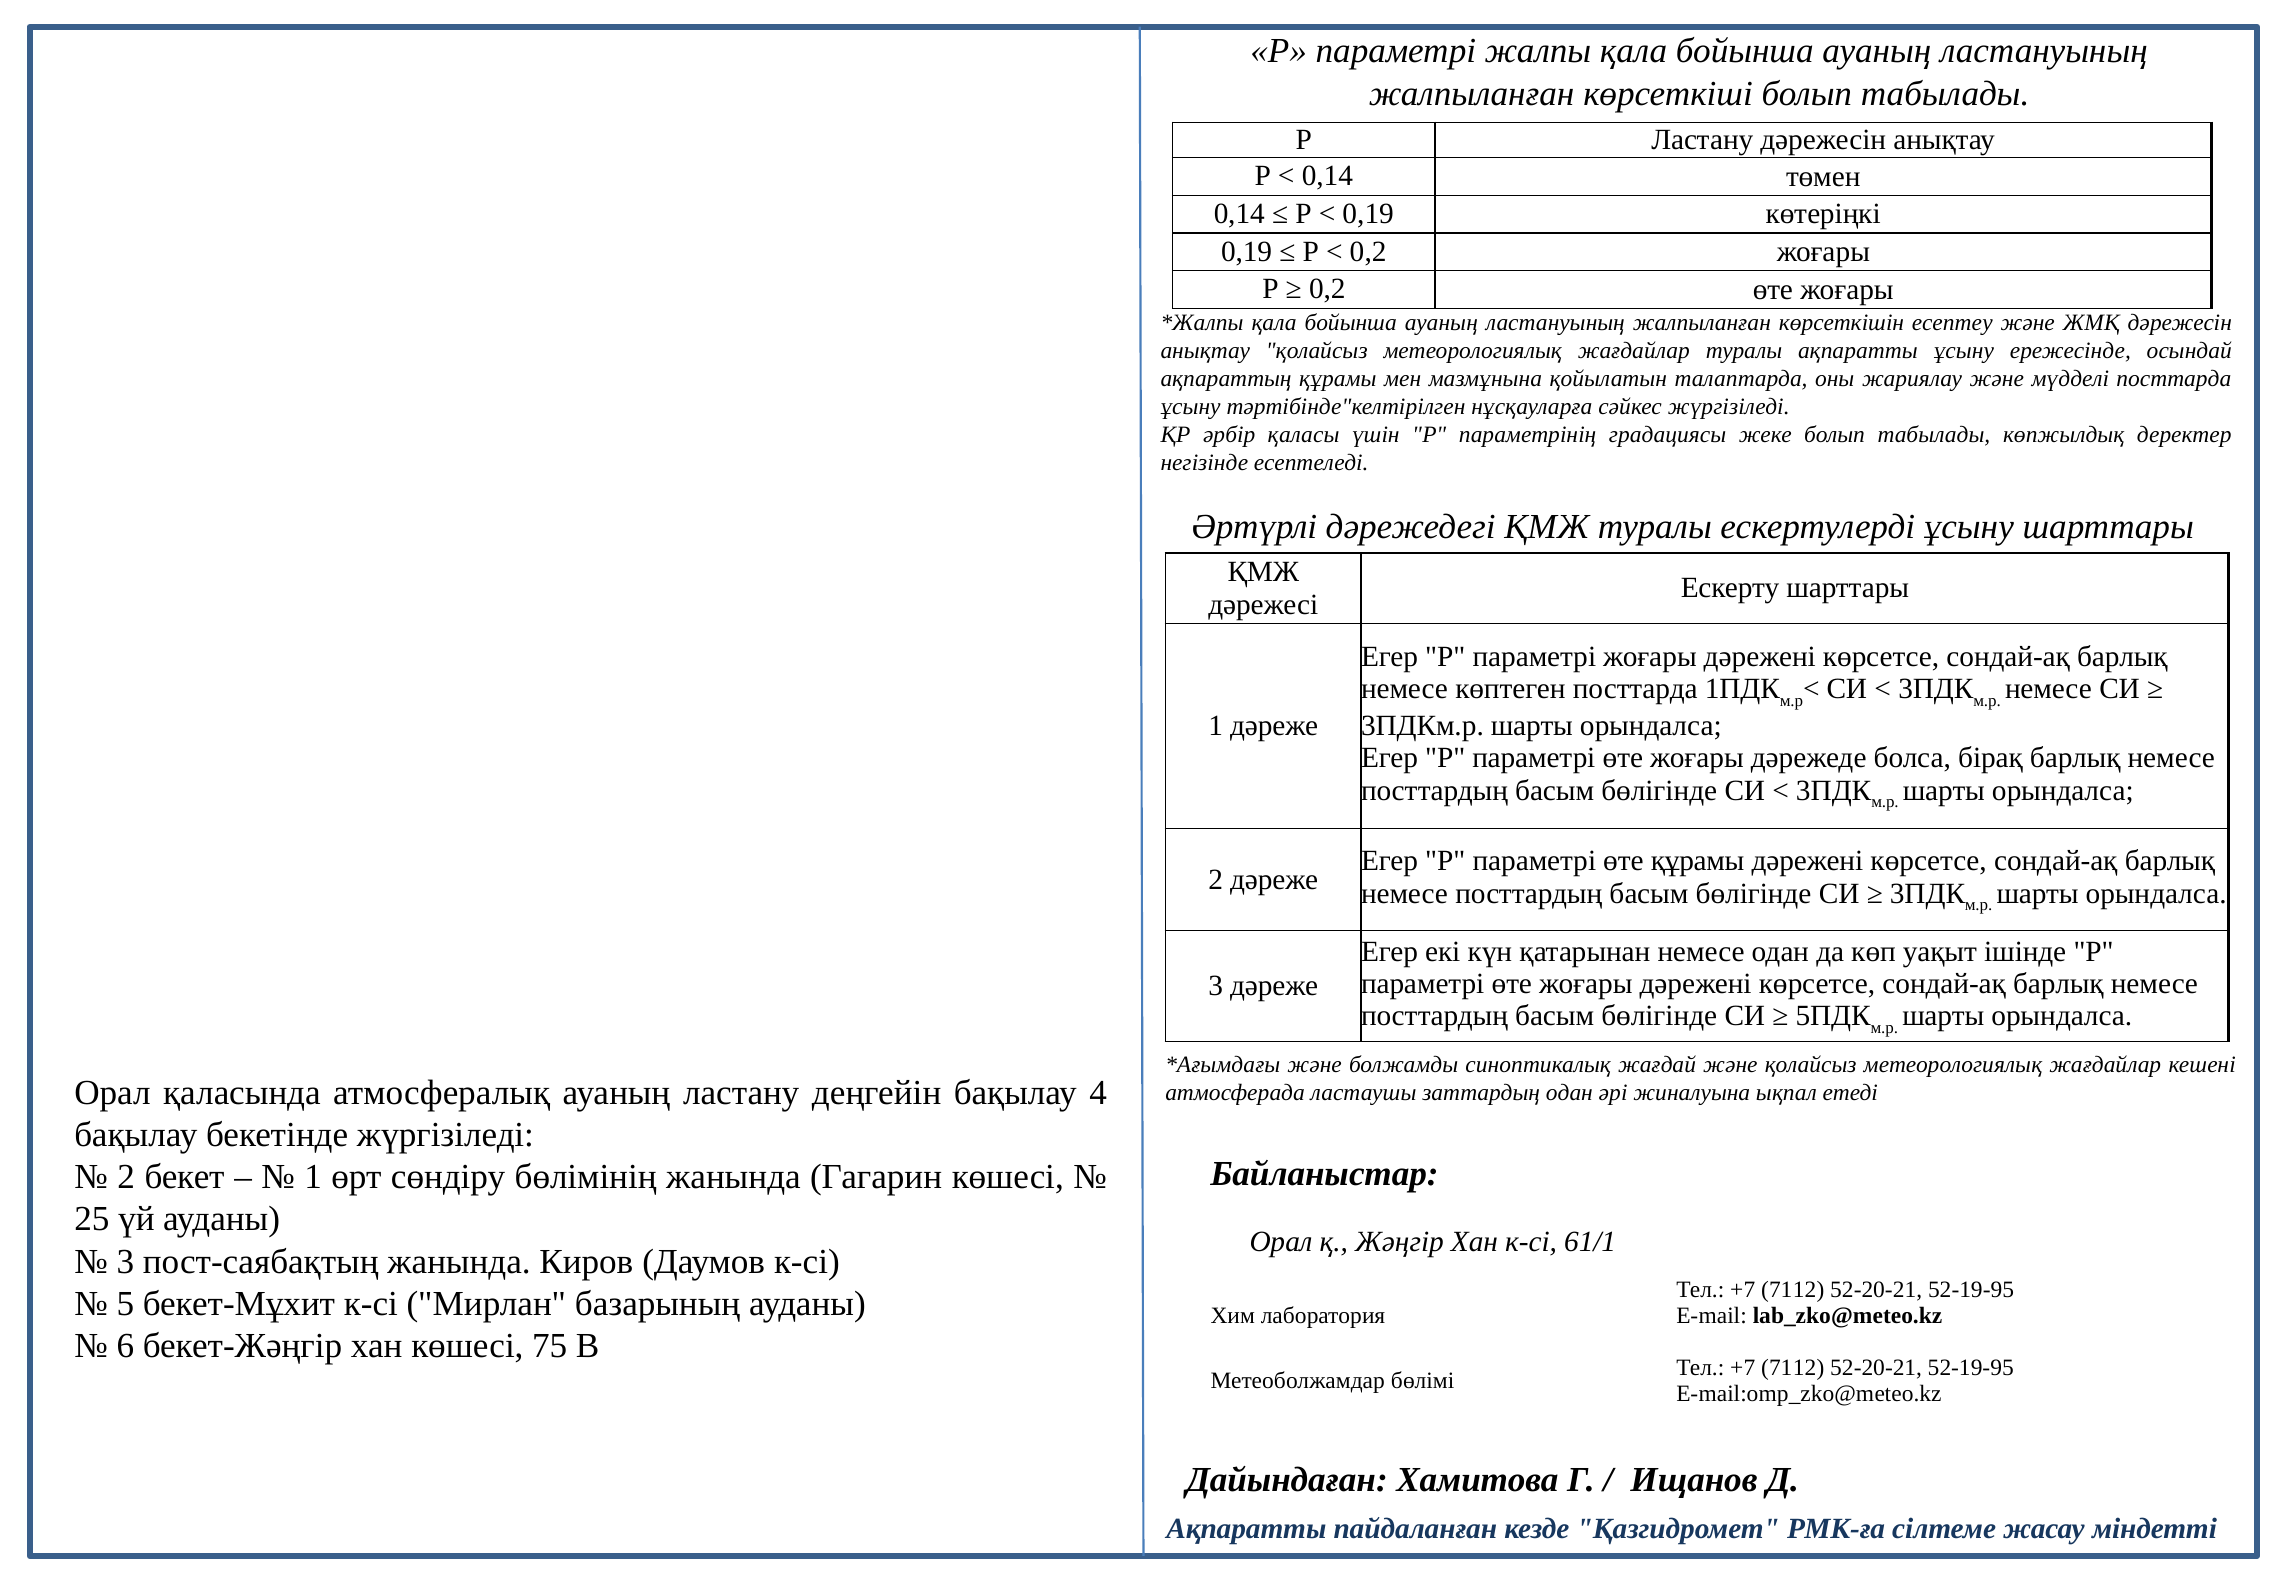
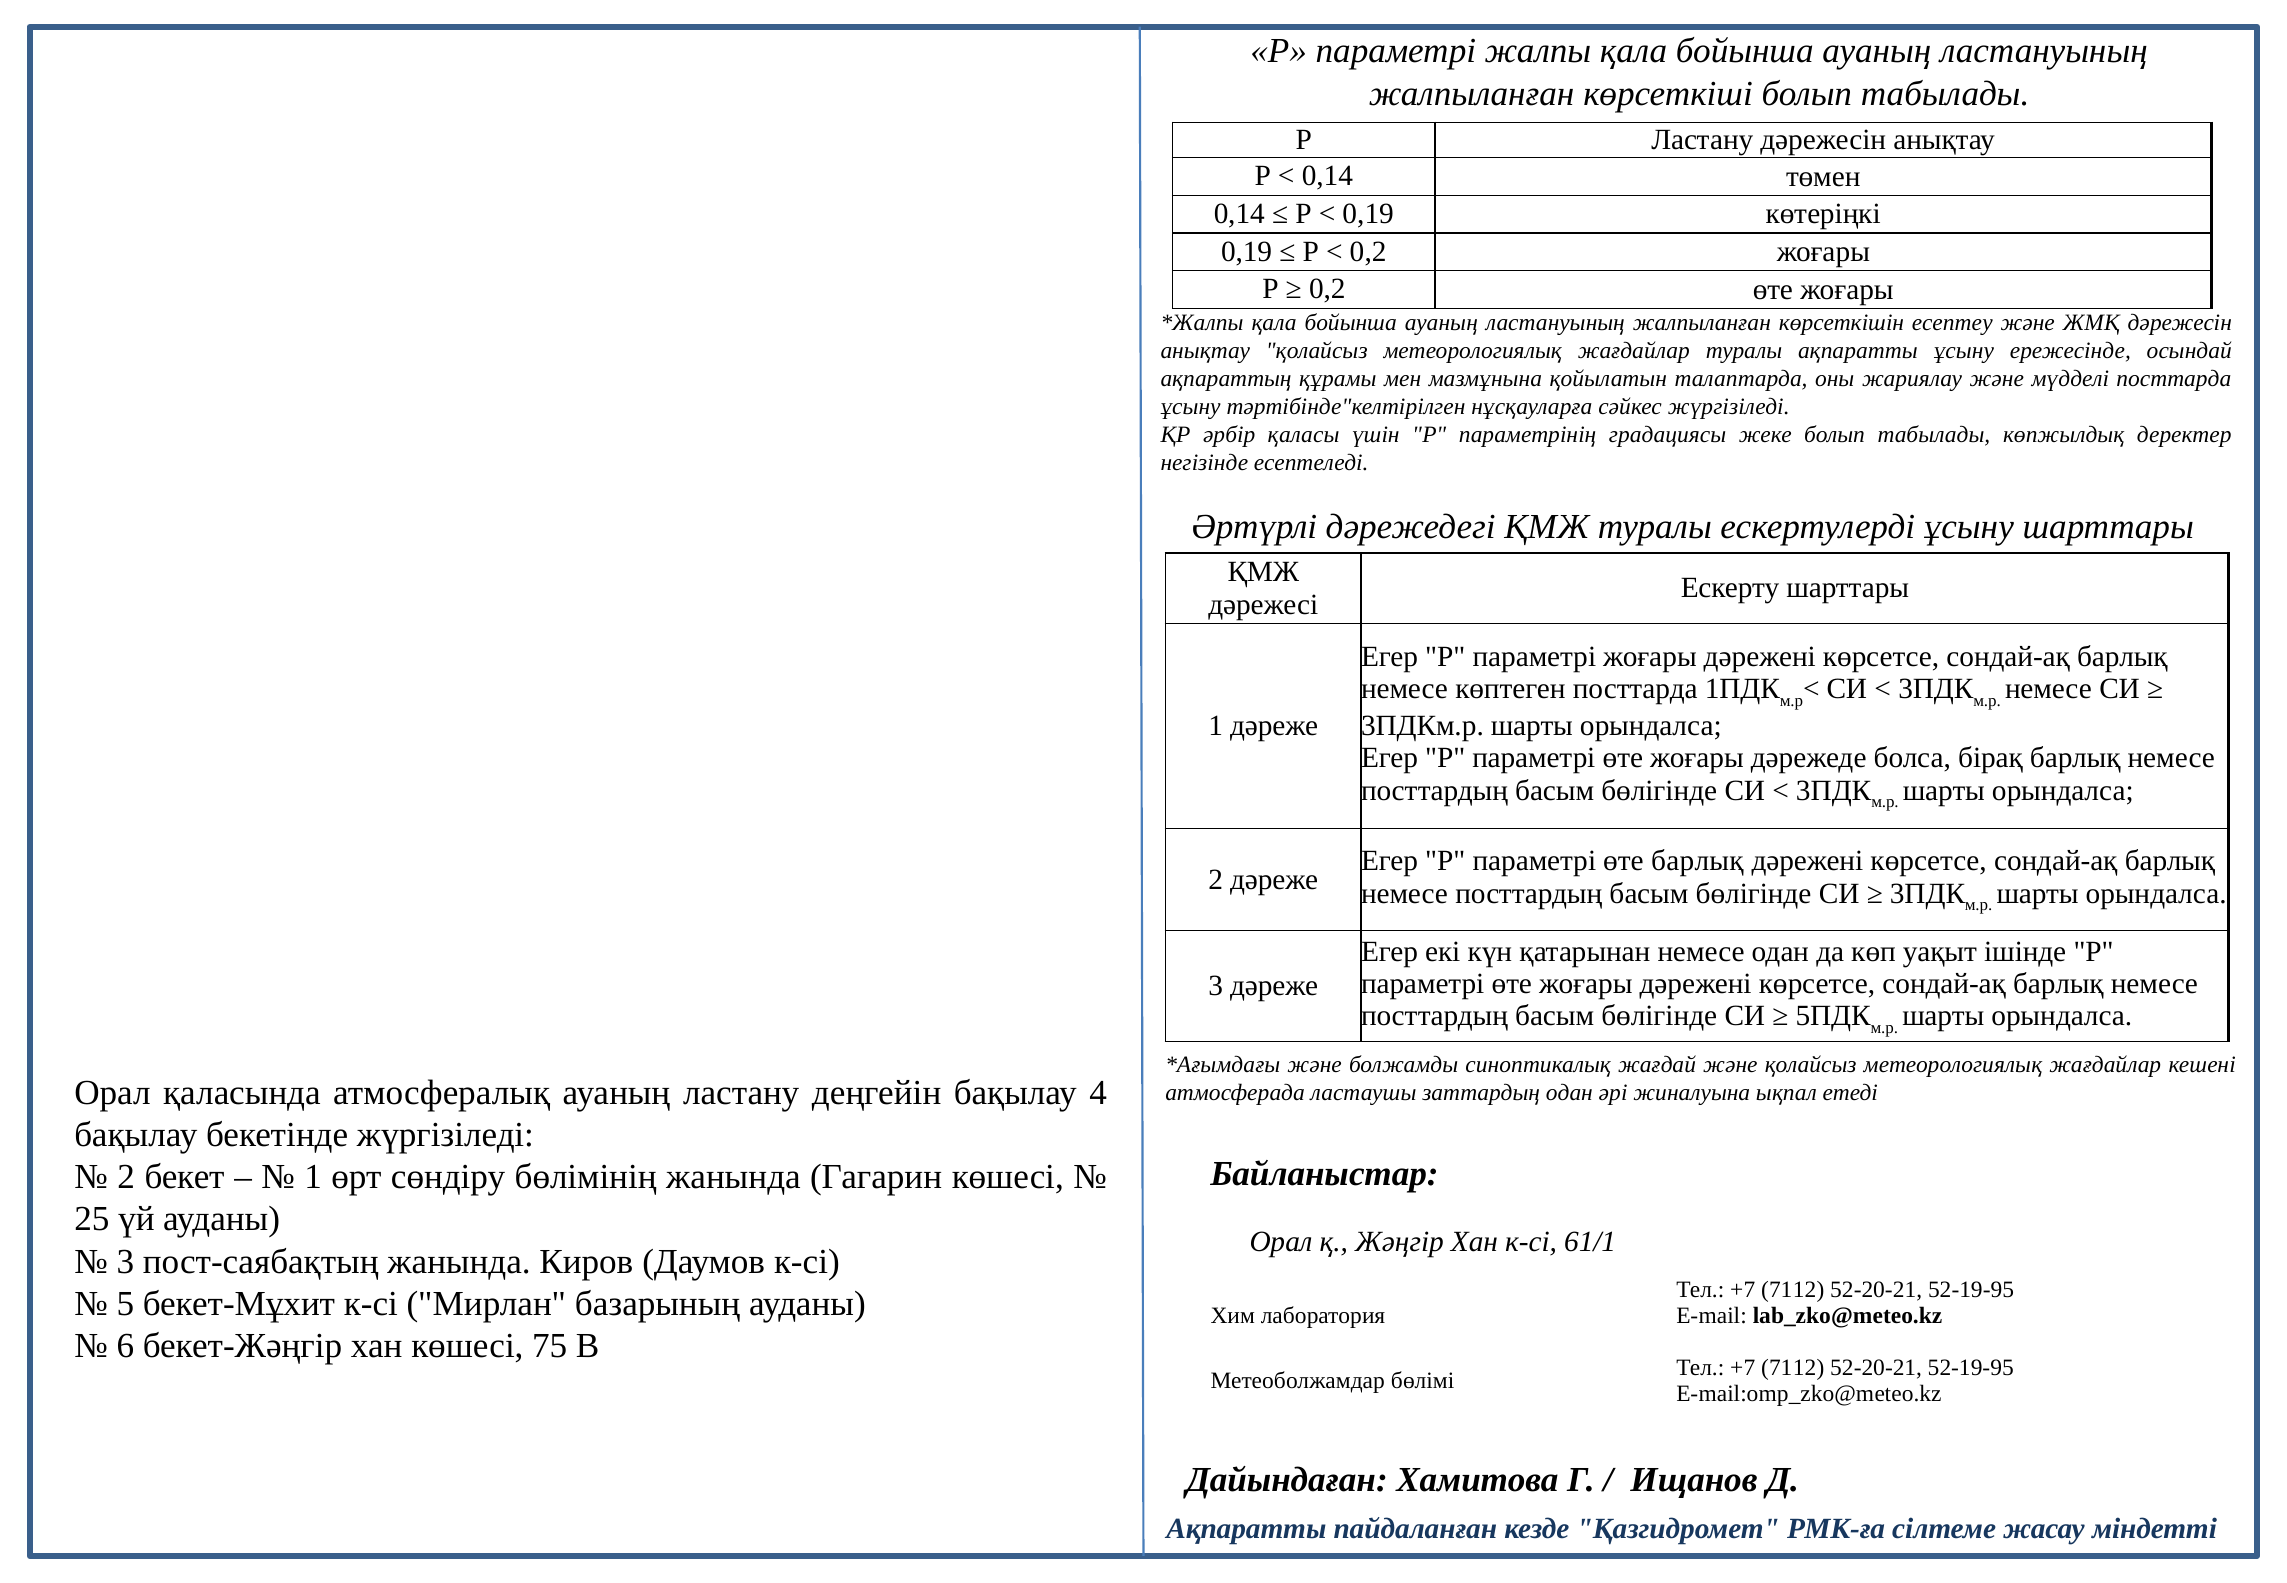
өте құрамы: құрамы -> барлық (1697, 861)
